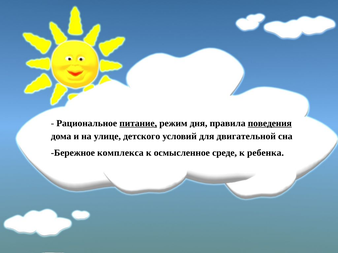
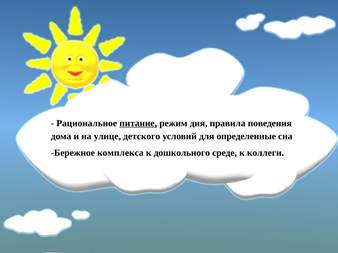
поведения underline: present -> none (270, 124)
двигательной: двигательной -> определенные (246, 136)
осмысленное: осмысленное -> дошкольного (182, 153)
ребенка: ребенка -> коллеги (266, 153)
